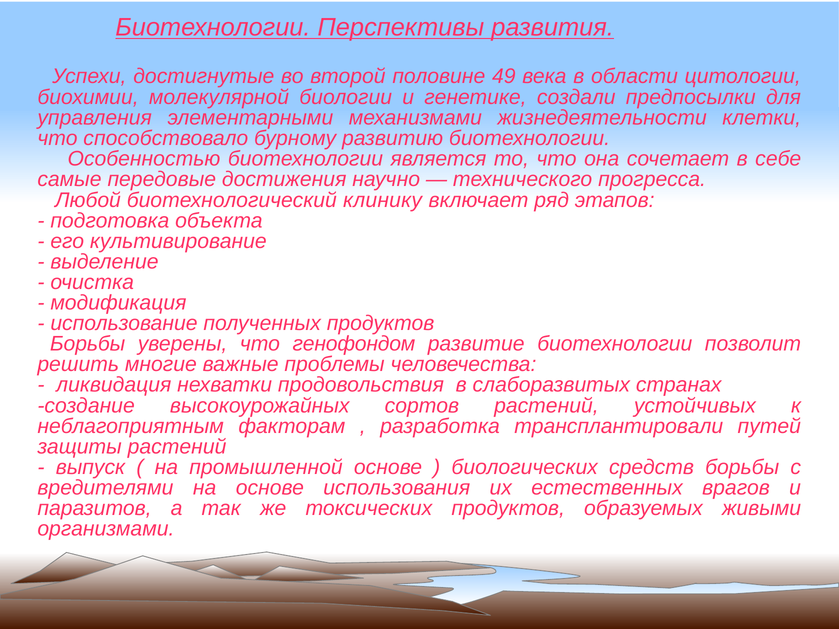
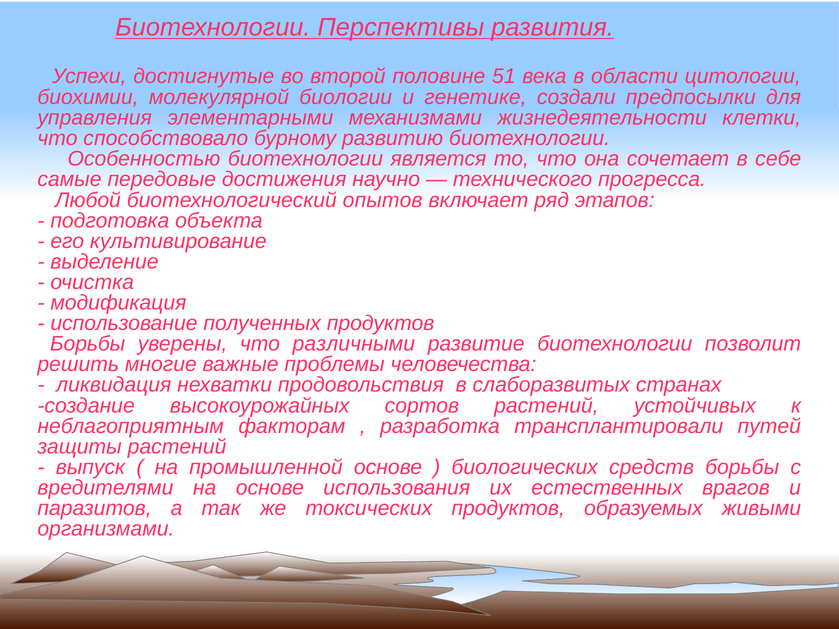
49: 49 -> 51 (504, 76)
клинику: клинику -> опытов (383, 200)
генофондом: генофондом -> различными (354, 344)
